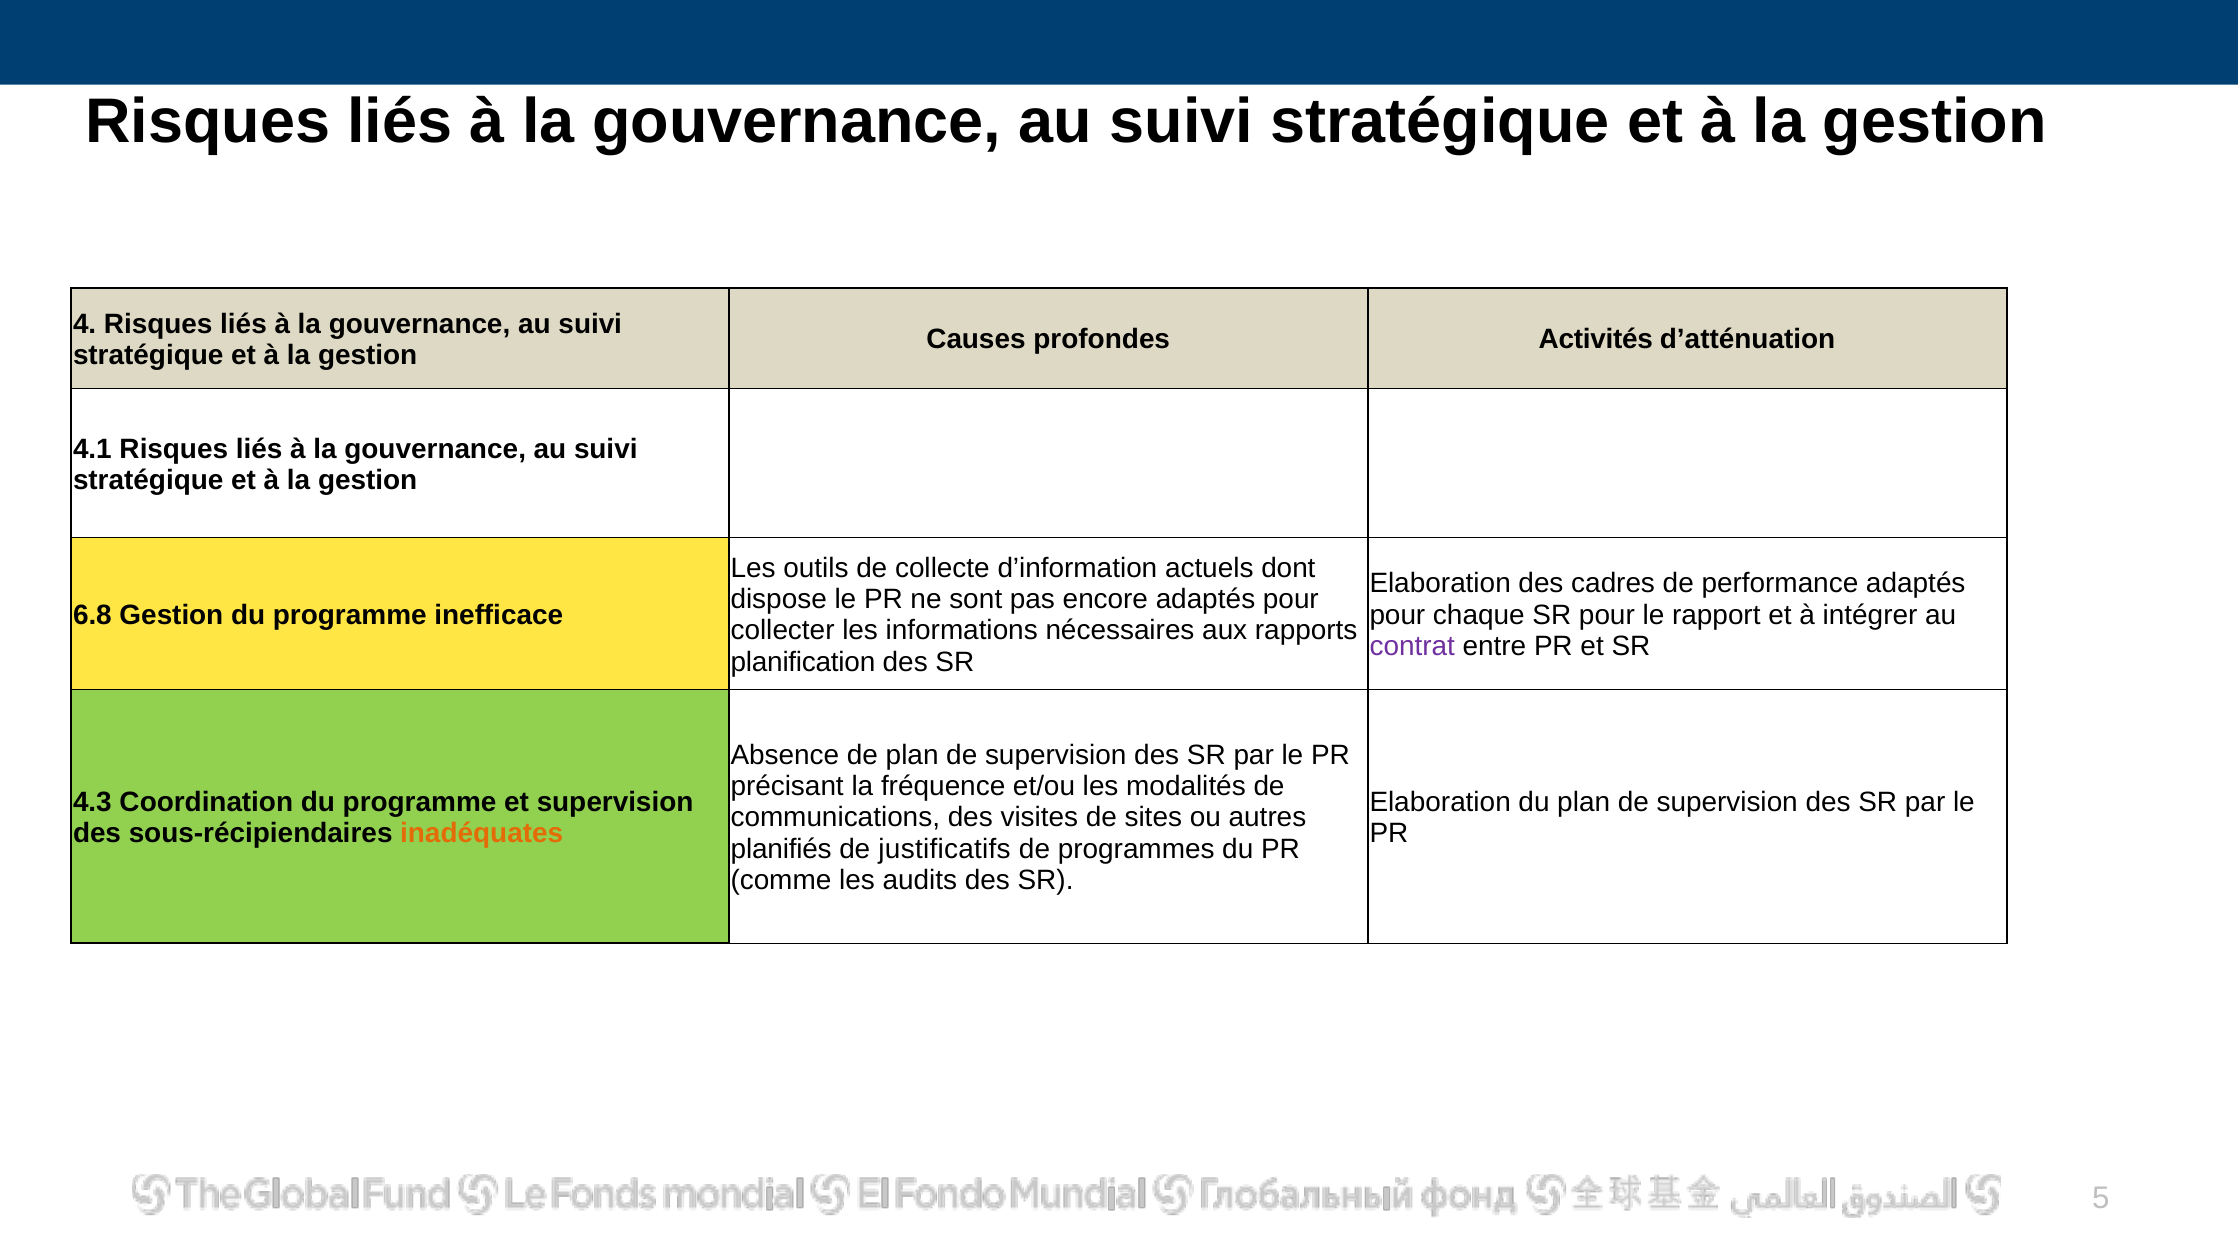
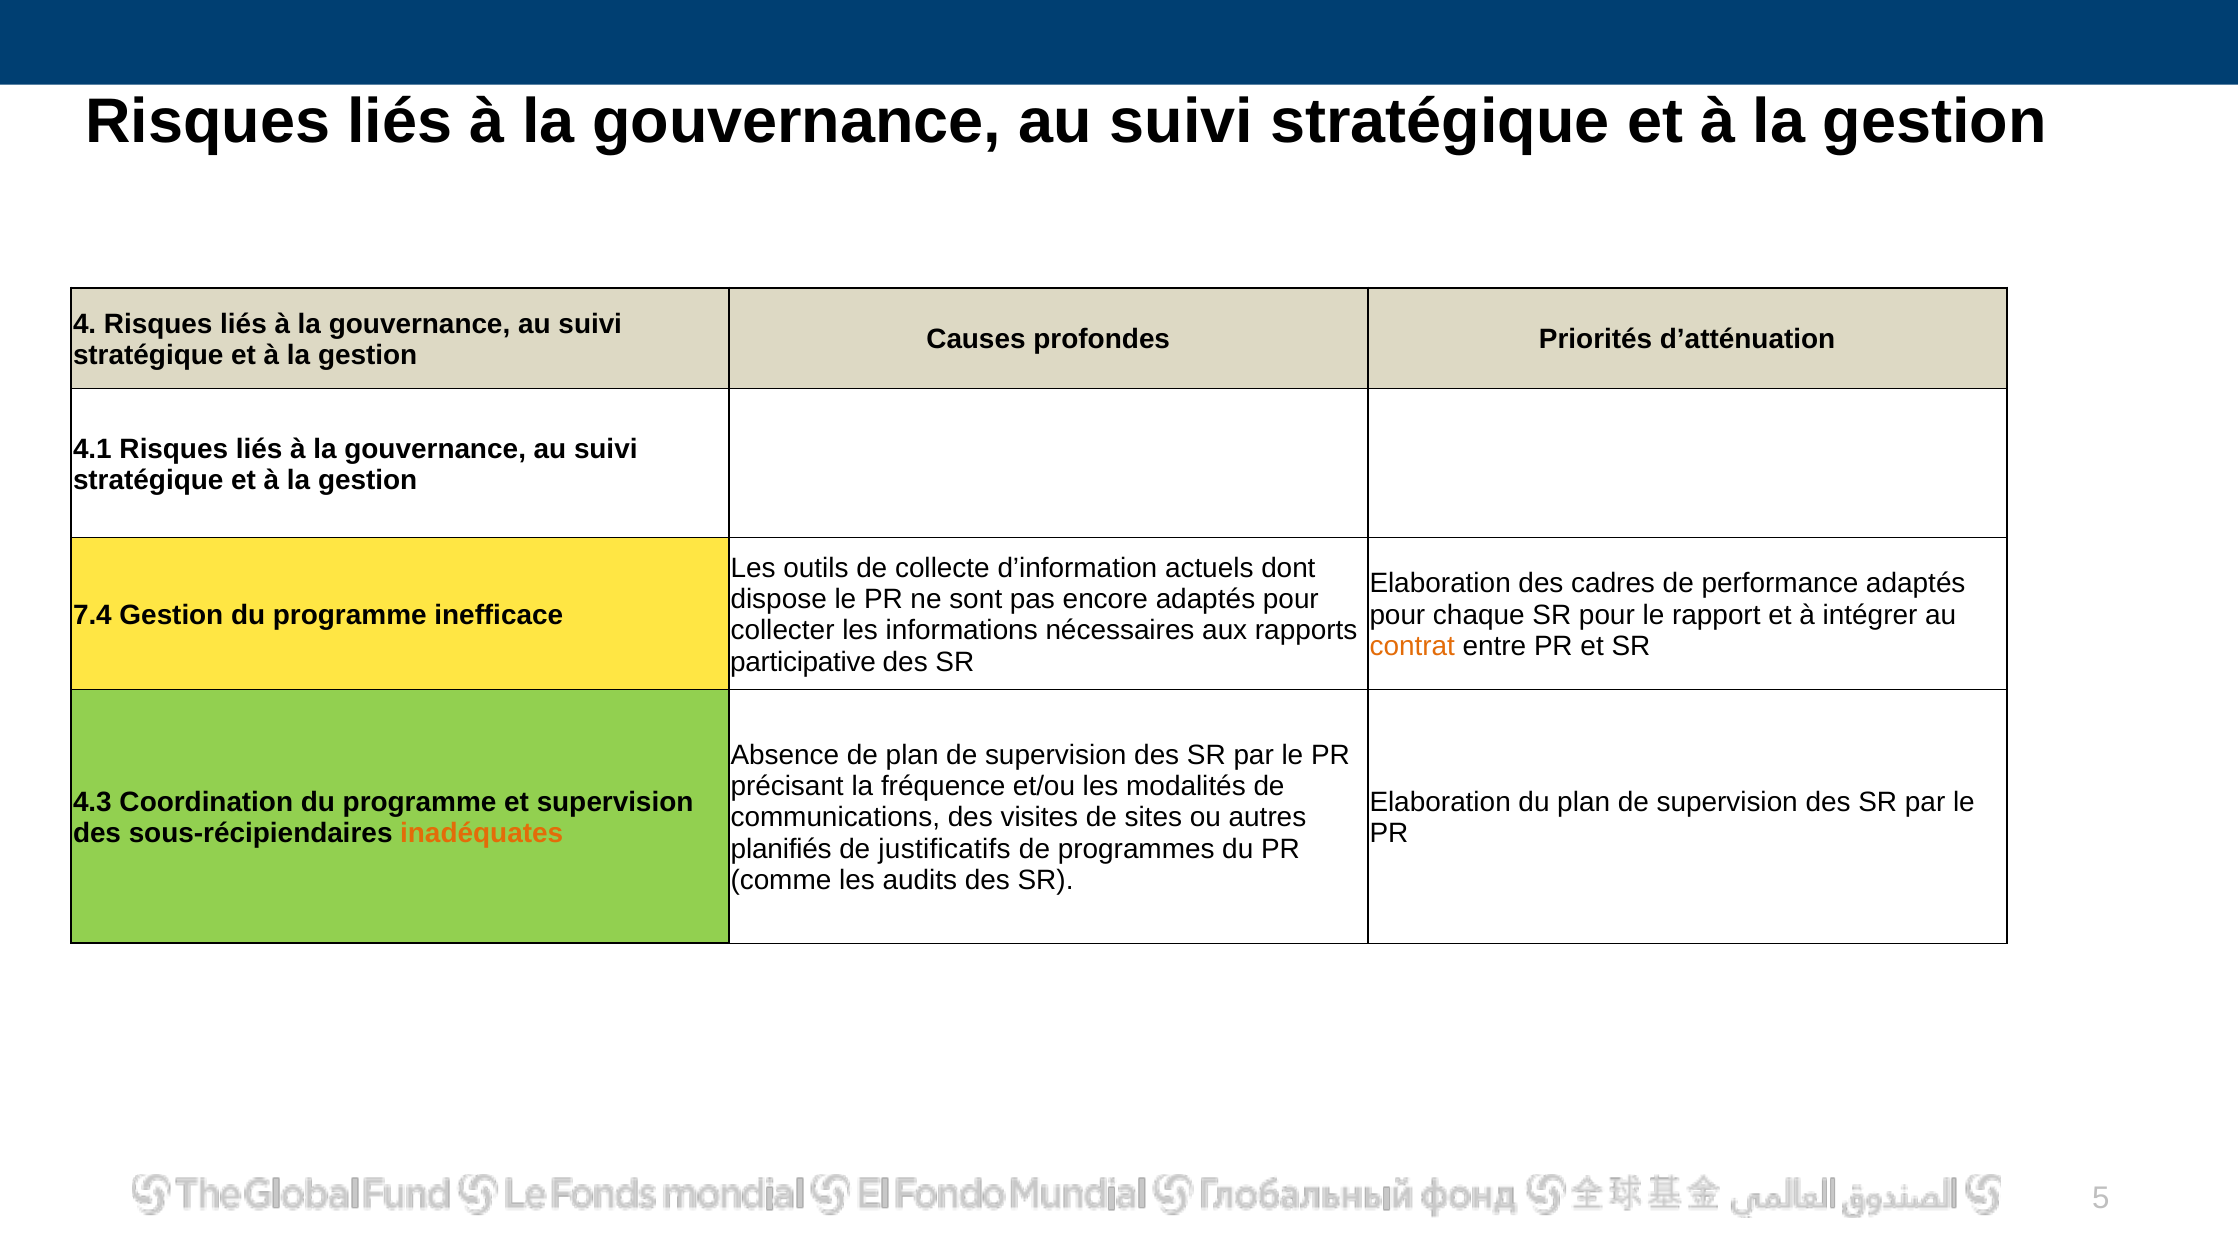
Activités: Activités -> Priorités (1596, 340)
6.8: 6.8 -> 7.4 (92, 615)
contrat colour: purple -> orange (1412, 646)
planification: planification -> participative (803, 662)
